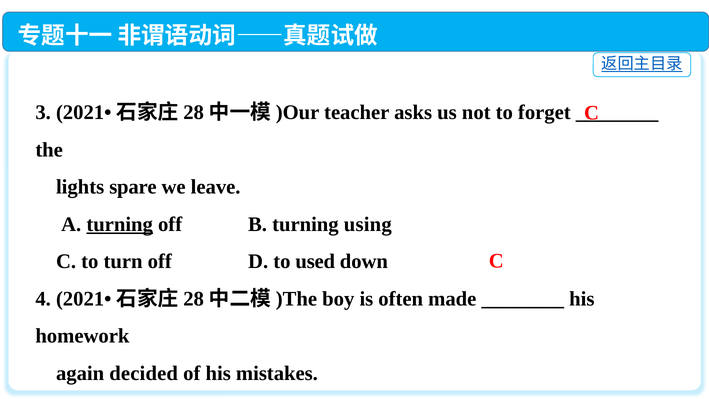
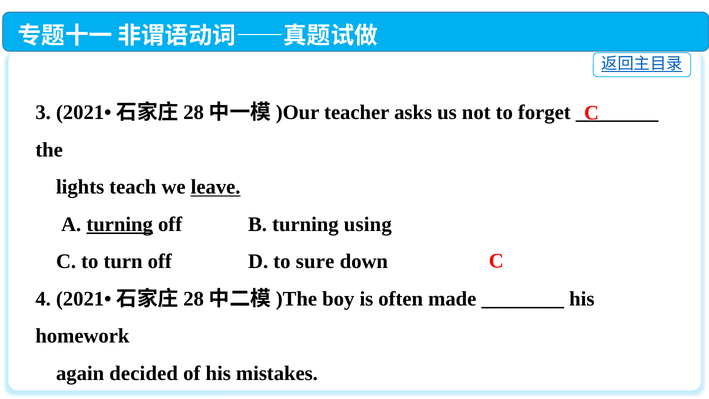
spare: spare -> teach (133, 187)
leave underline: none -> present (216, 187)
used: used -> sure (315, 261)
